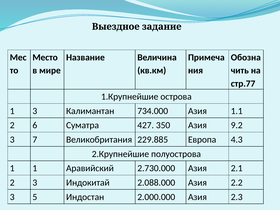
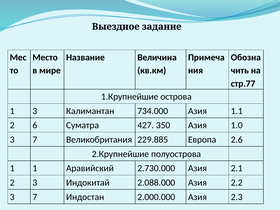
9.2: 9.2 -> 1.0 (237, 125)
4.3: 4.3 -> 2.6 (237, 140)
5: 5 -> 7 (35, 197)
